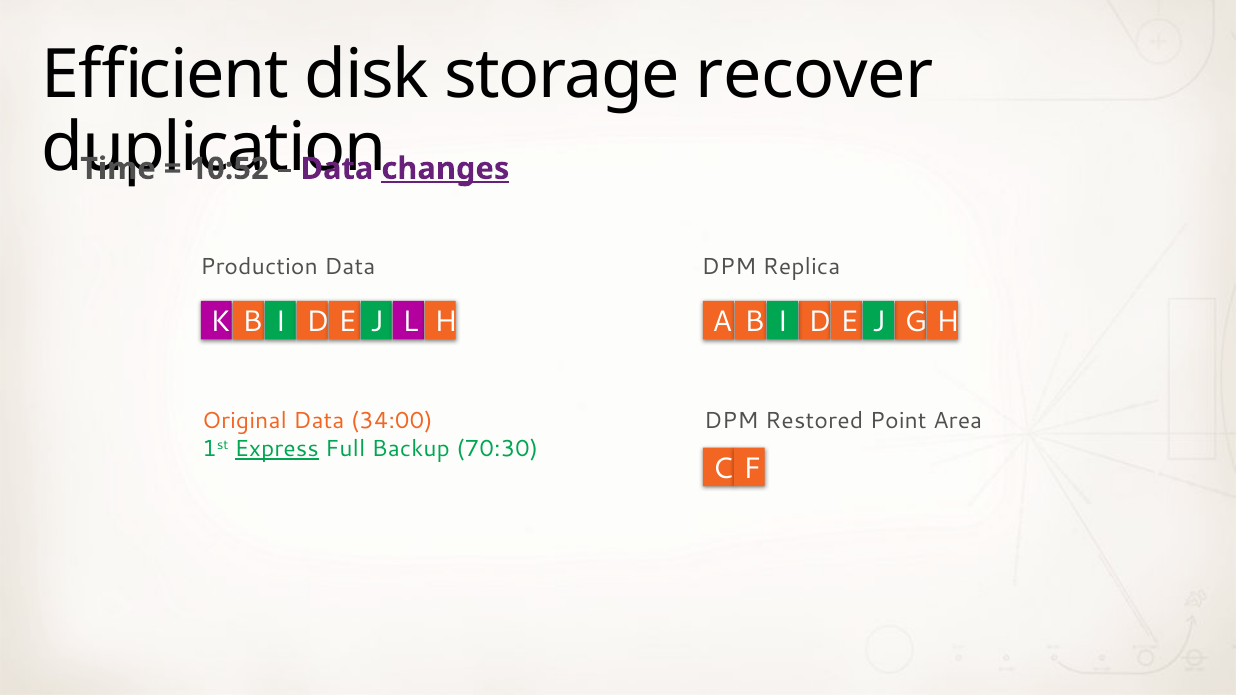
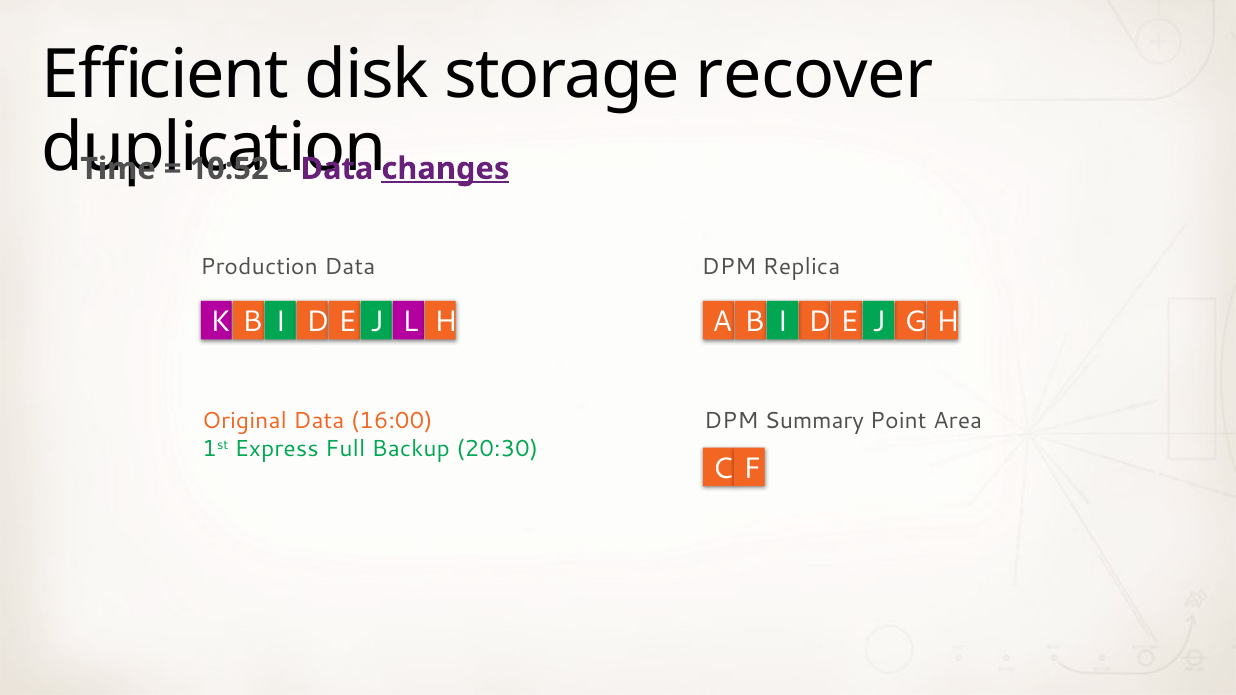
34:00: 34:00 -> 16:00 (392, 421)
Restored: Restored -> Summary (814, 421)
Express underline: present -> none (277, 449)
70:30: 70:30 -> 20:30 (497, 449)
